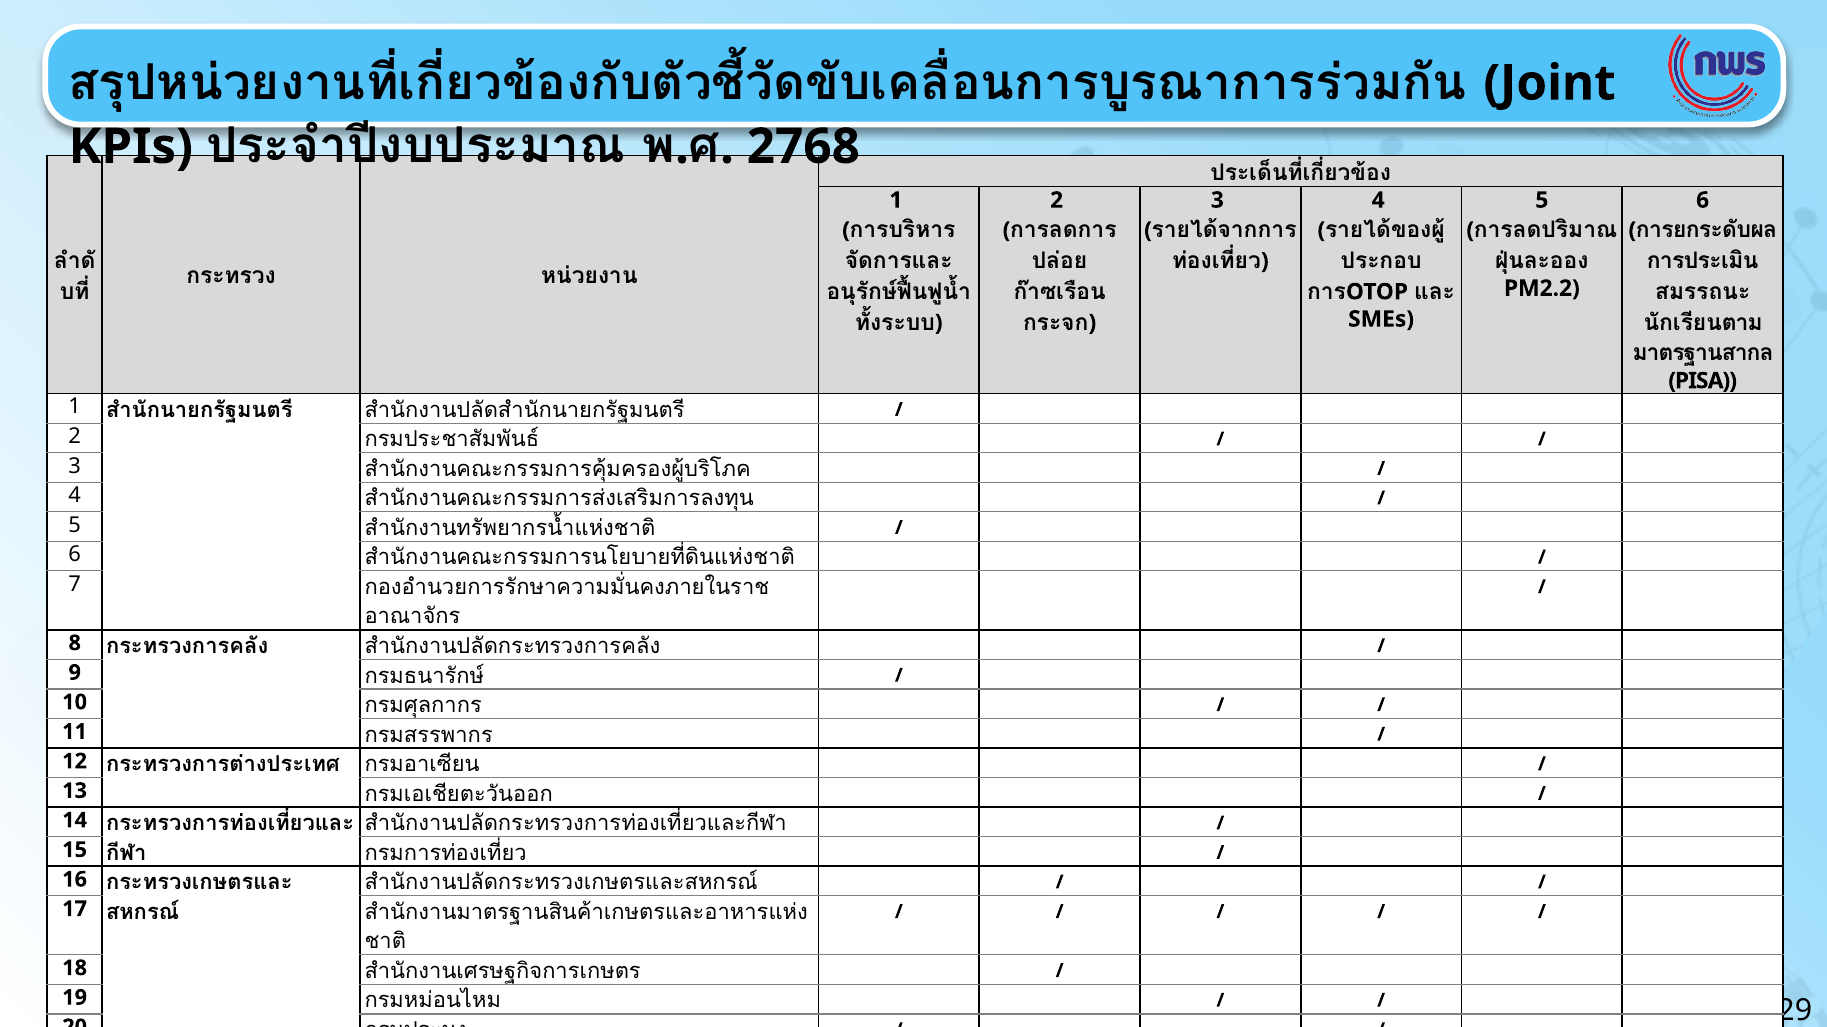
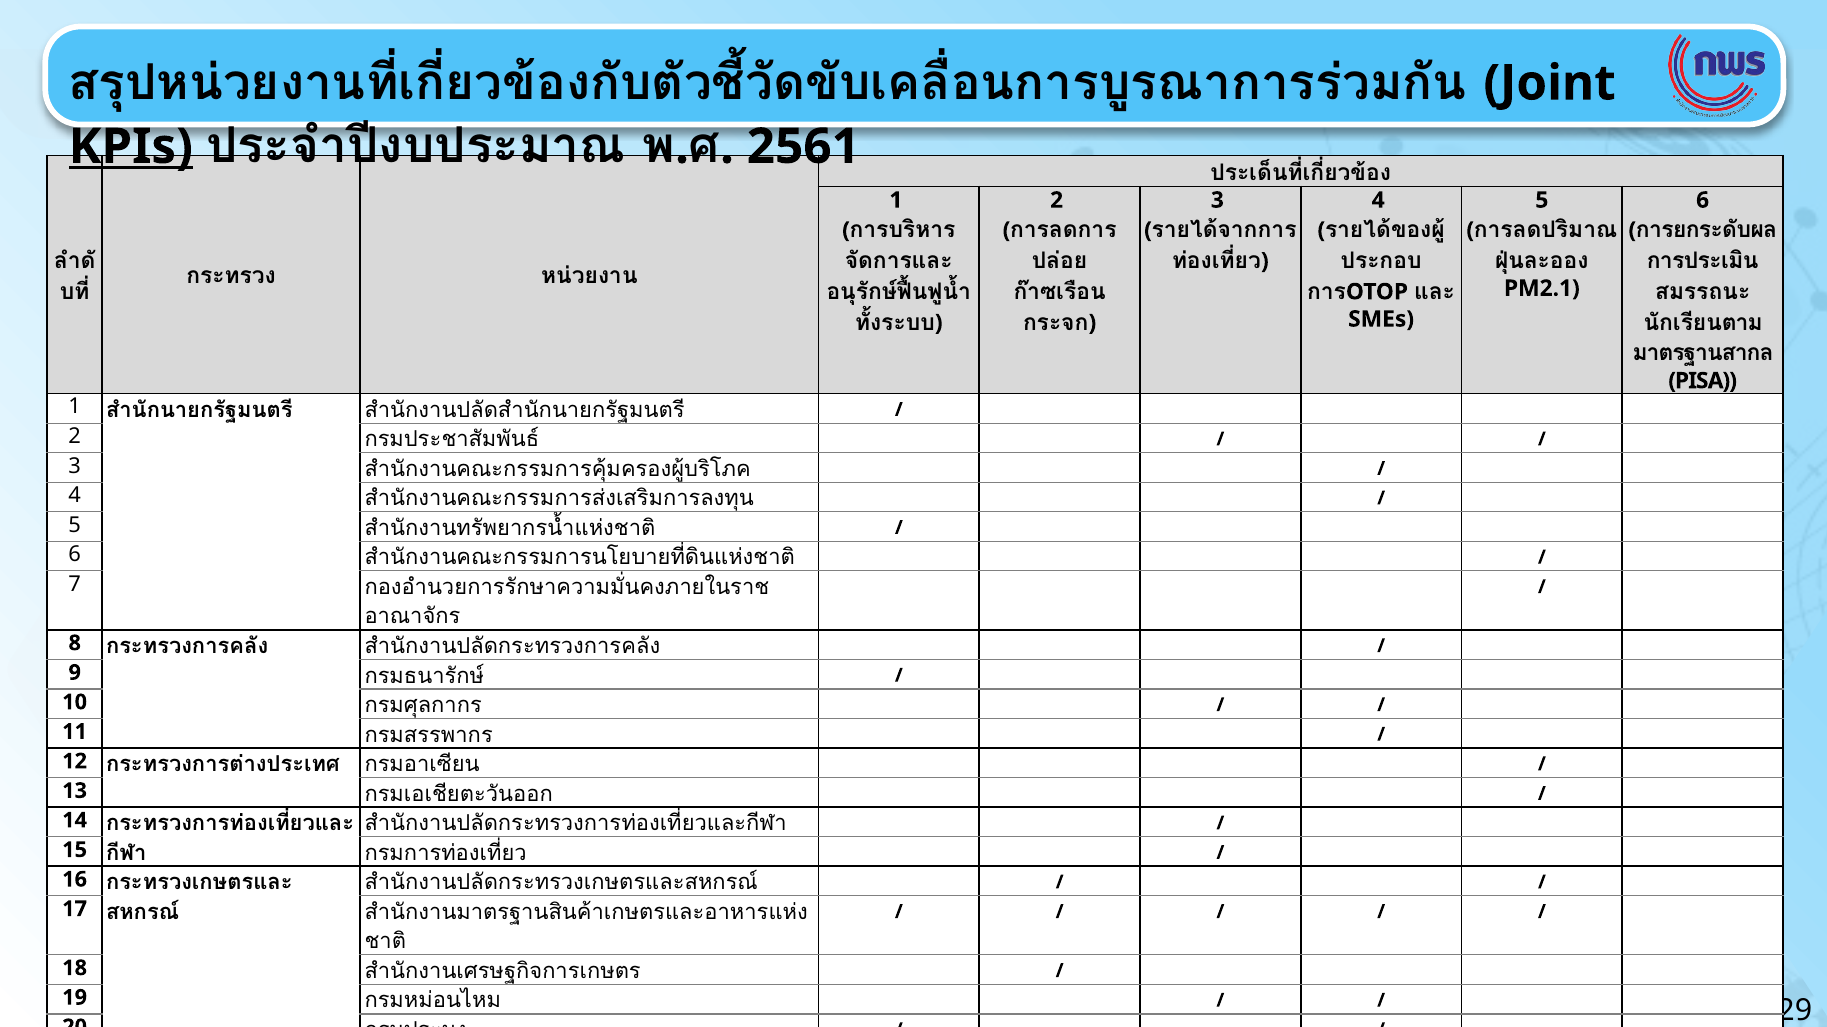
KPIs underline: none -> present (131, 147)
2768: 2768 -> 2561 (803, 147)
PM2.2: PM2.2 -> PM2.1 (1542, 288)
